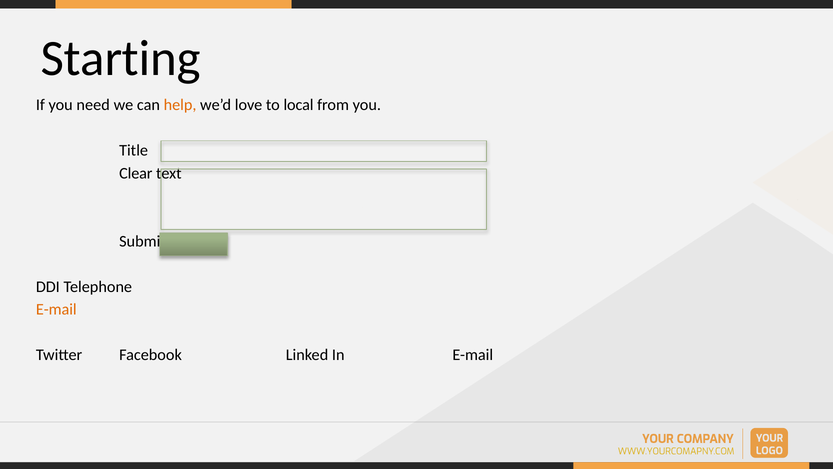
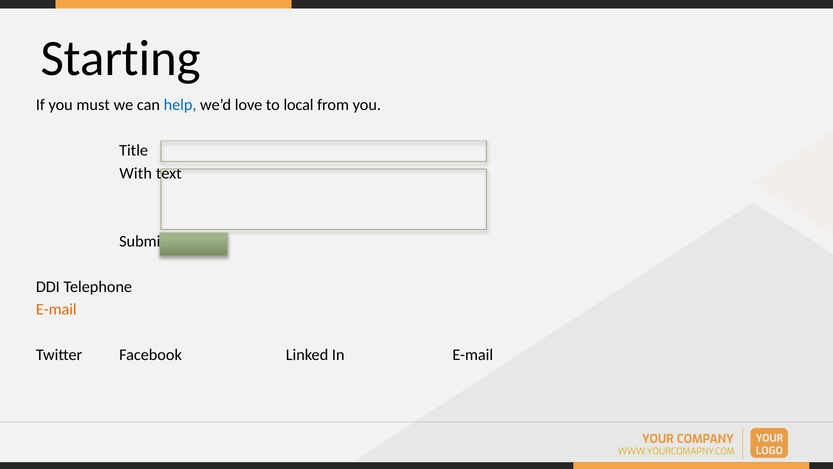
need: need -> must (93, 105)
help colour: orange -> blue (180, 105)
Clear: Clear -> With (136, 173)
